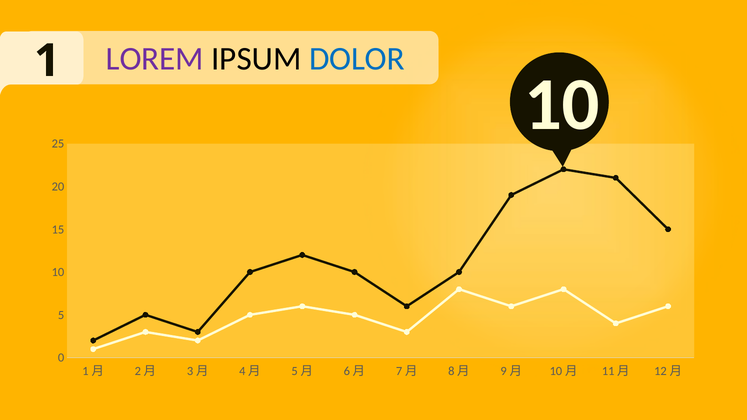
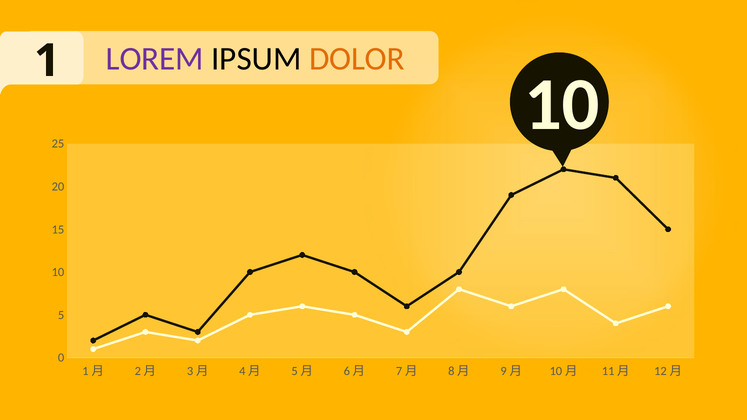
DOLOR colour: blue -> orange (357, 59)
